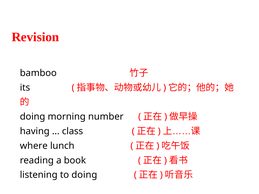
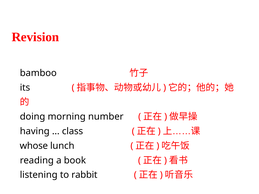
where: where -> whose (34, 146)
to doing: doing -> rabbit (84, 175)
